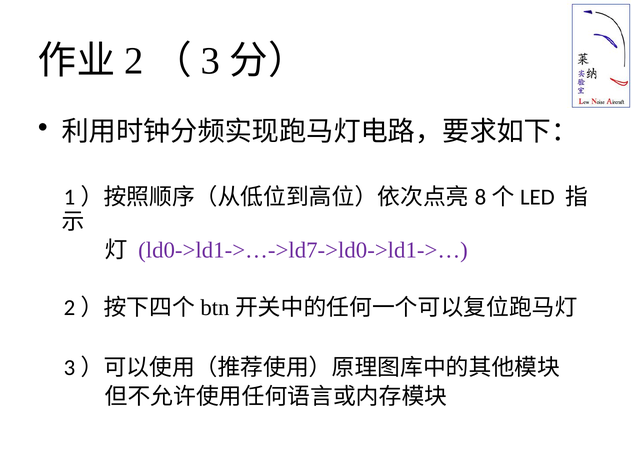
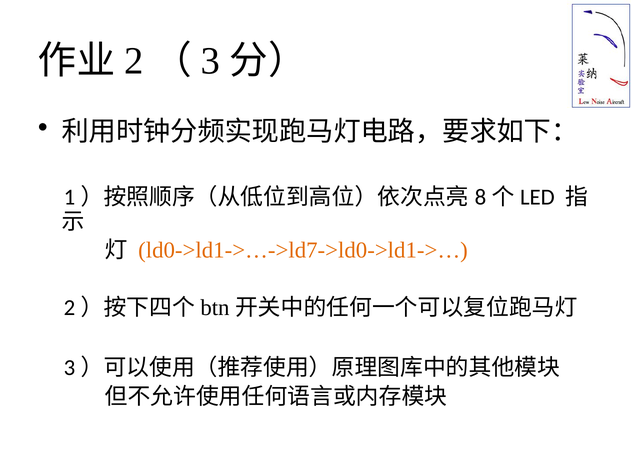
ld0->ld1->…->ld7->ld0->ld1->… colour: purple -> orange (303, 250)
